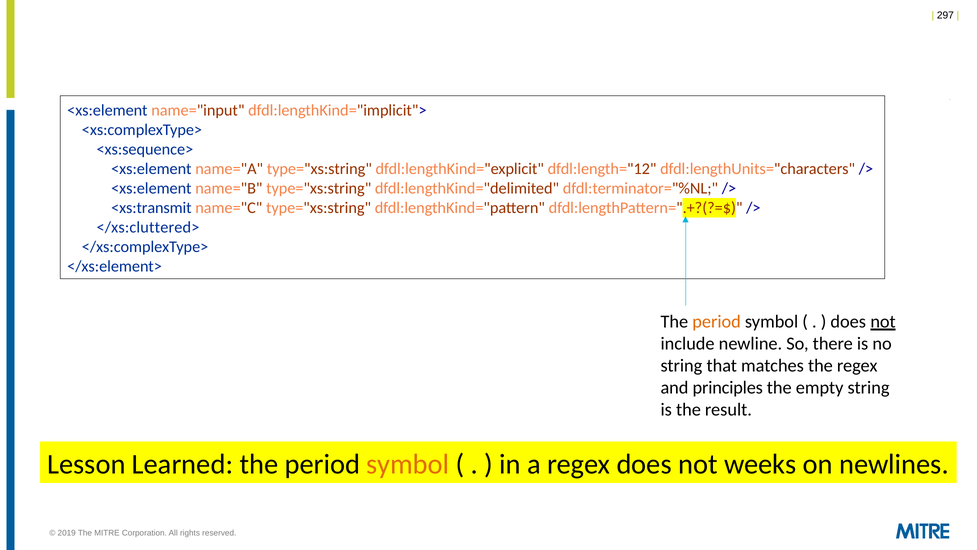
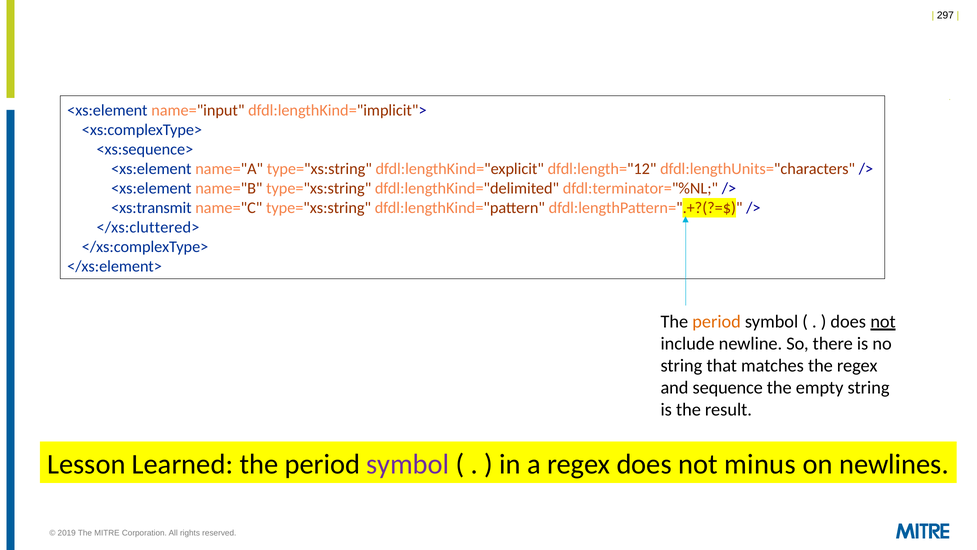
principles: principles -> sequence (728, 387)
symbol colour: orange -> purple (408, 464)
weeks: weeks -> minus (760, 464)
